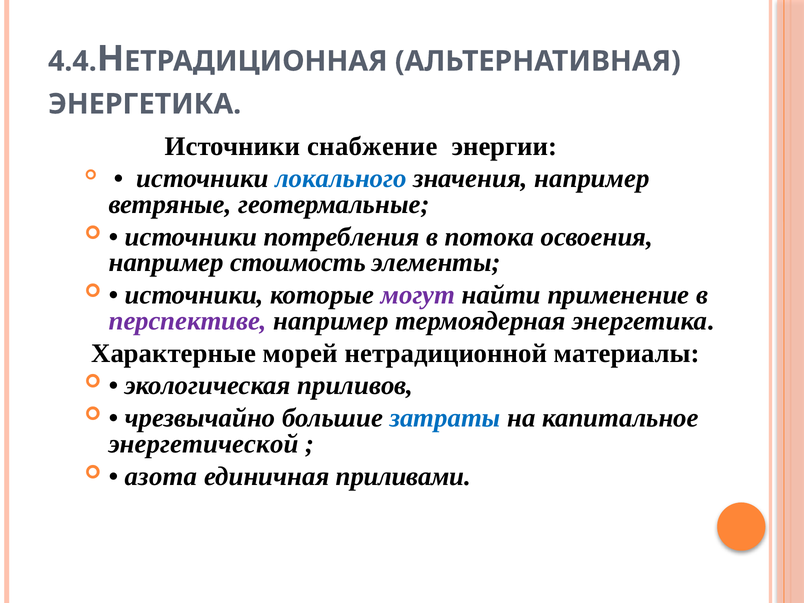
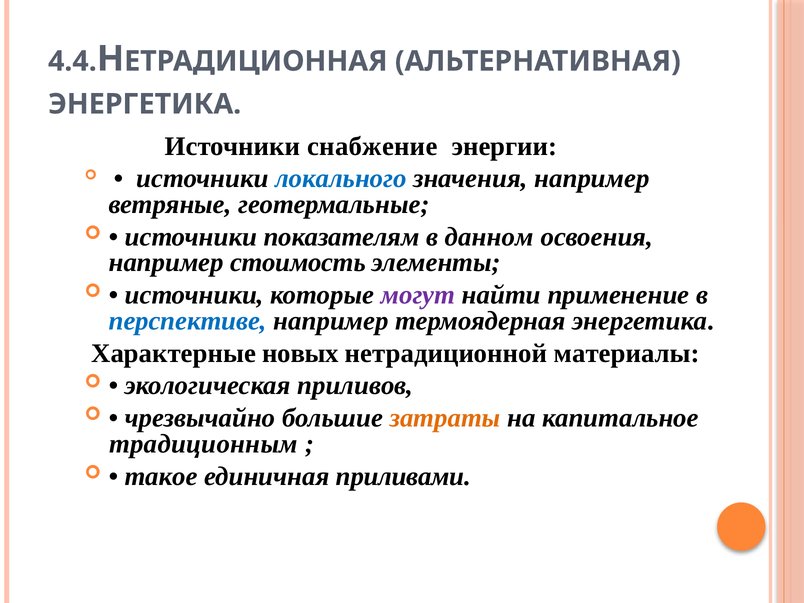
потребления: потребления -> показателям (342, 237)
потока: потока -> данном (489, 237)
перспективе colour: purple -> blue (188, 321)
морей: морей -> новых (301, 353)
затраты colour: blue -> orange (445, 418)
энергетической: энергетической -> традиционным (203, 444)
азота: азота -> такое (161, 476)
